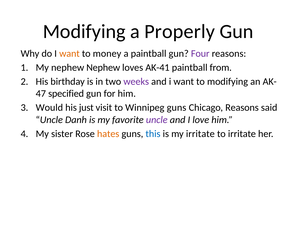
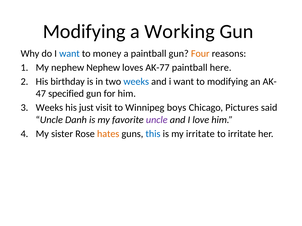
Properly: Properly -> Working (180, 32)
want colour: orange -> blue (69, 54)
Four colour: purple -> orange (200, 54)
AK-41: AK-41 -> AK-77 (157, 68)
from: from -> here (221, 68)
weeks colour: purple -> blue (136, 82)
Would: Would -> Weeks (49, 108)
Winnipeg guns: guns -> boys (177, 108)
Chicago Reasons: Reasons -> Pictures (242, 108)
